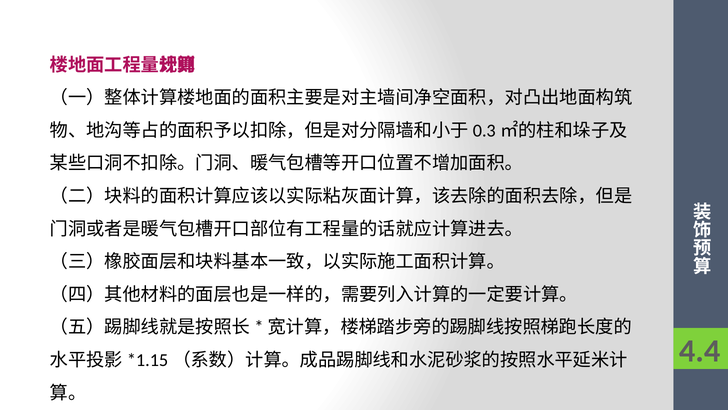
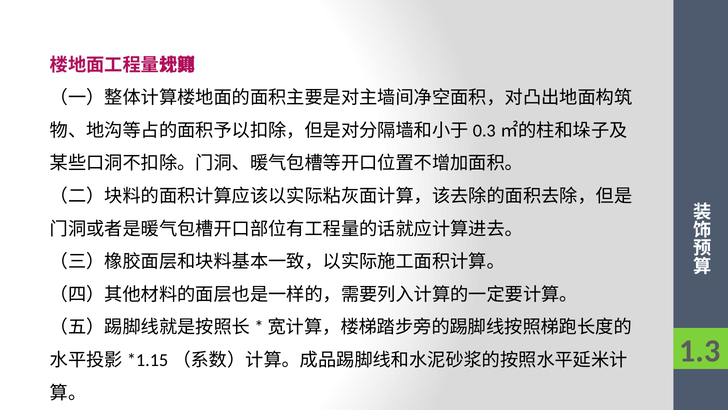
4.4: 4.4 -> 1.3 (700, 350)
